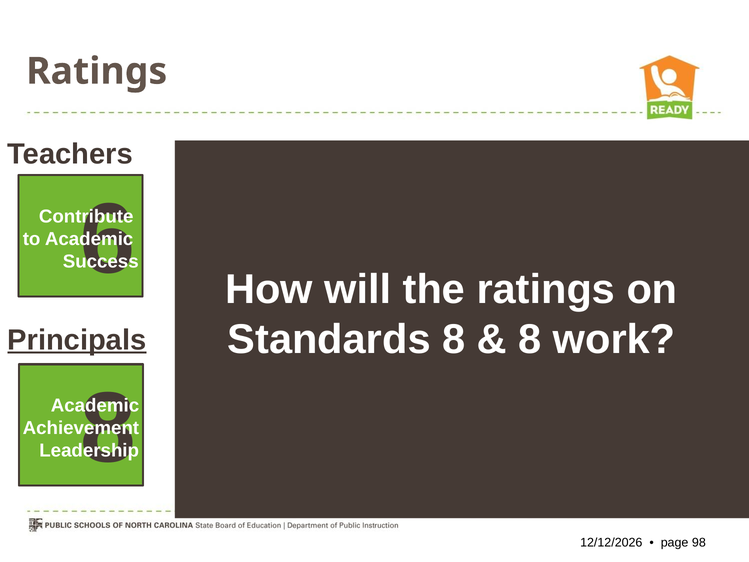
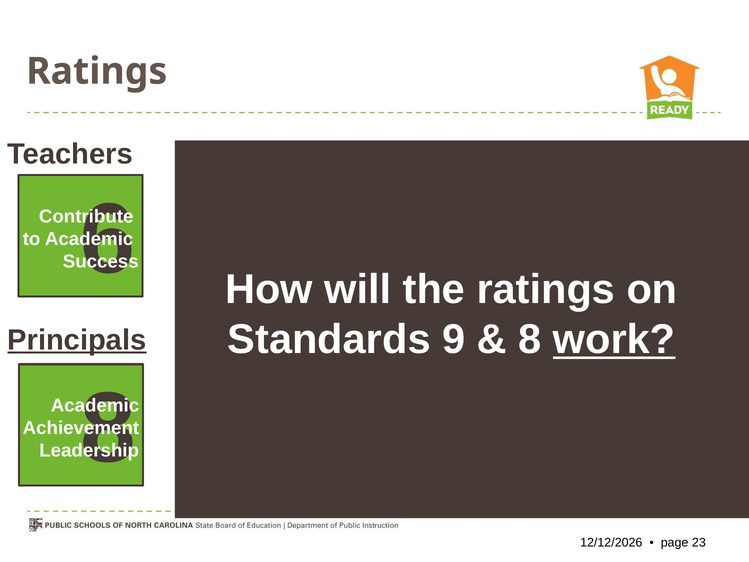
Standards 8: 8 -> 9 (454, 340)
work underline: none -> present (614, 340)
98: 98 -> 23 (699, 542)
